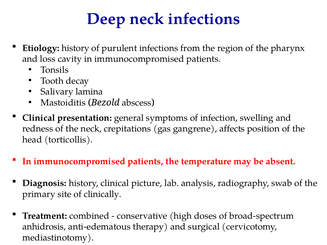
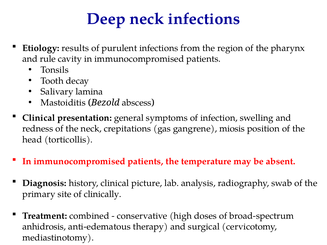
Etiology history: history -> results (75, 48)
loss: loss -> rule (48, 59)
affects: affects -> miosis (232, 129)
